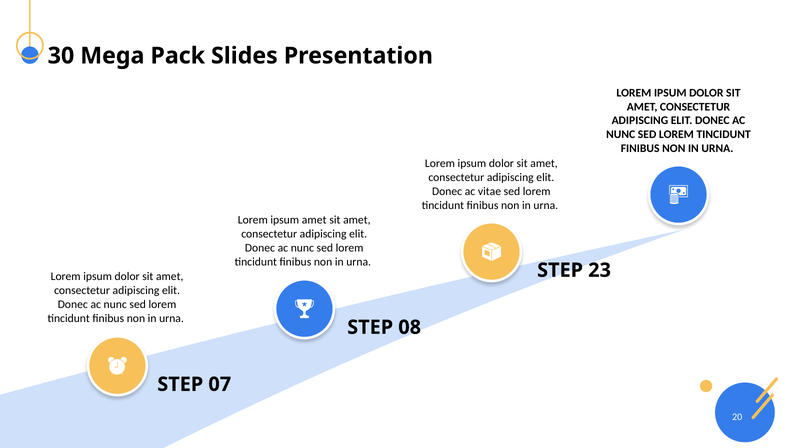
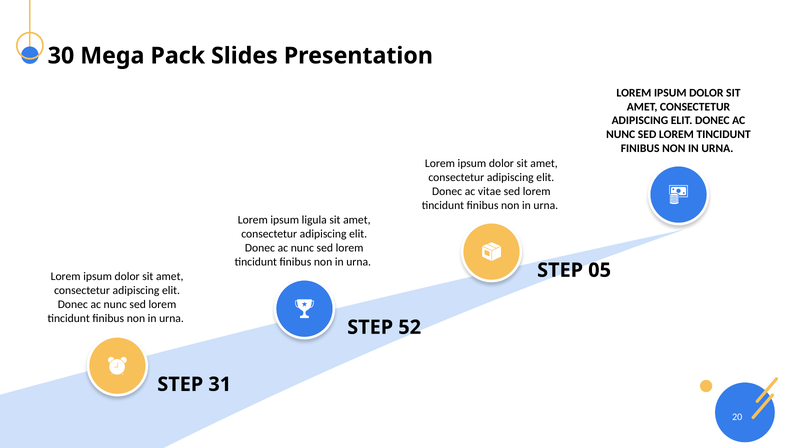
ipsum amet: amet -> ligula (314, 220)
23: 23 -> 05 (600, 270)
08: 08 -> 52 (410, 327)
07: 07 -> 31 (220, 384)
